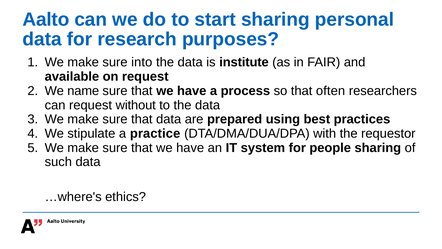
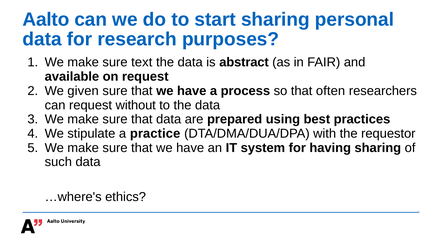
into: into -> text (142, 62)
institute: institute -> abstract (244, 62)
name: name -> given (83, 91)
people: people -> having (330, 148)
